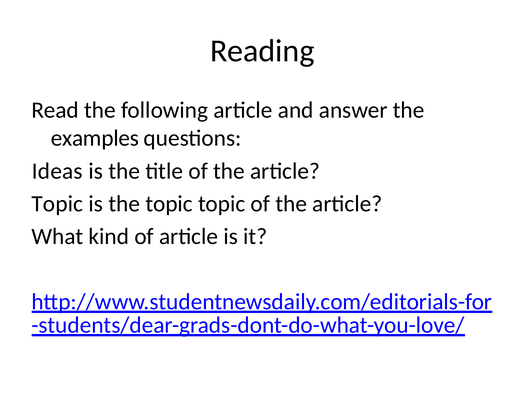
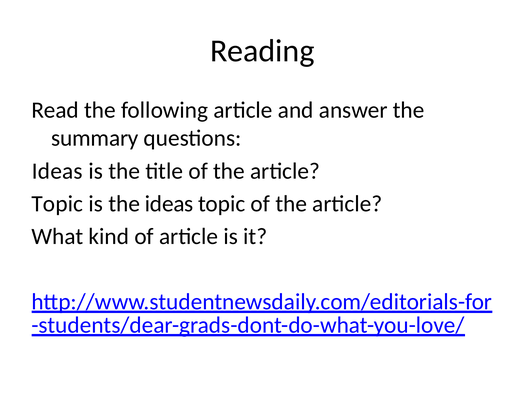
examples: examples -> summary (95, 138)
the topic: topic -> ideas (169, 204)
